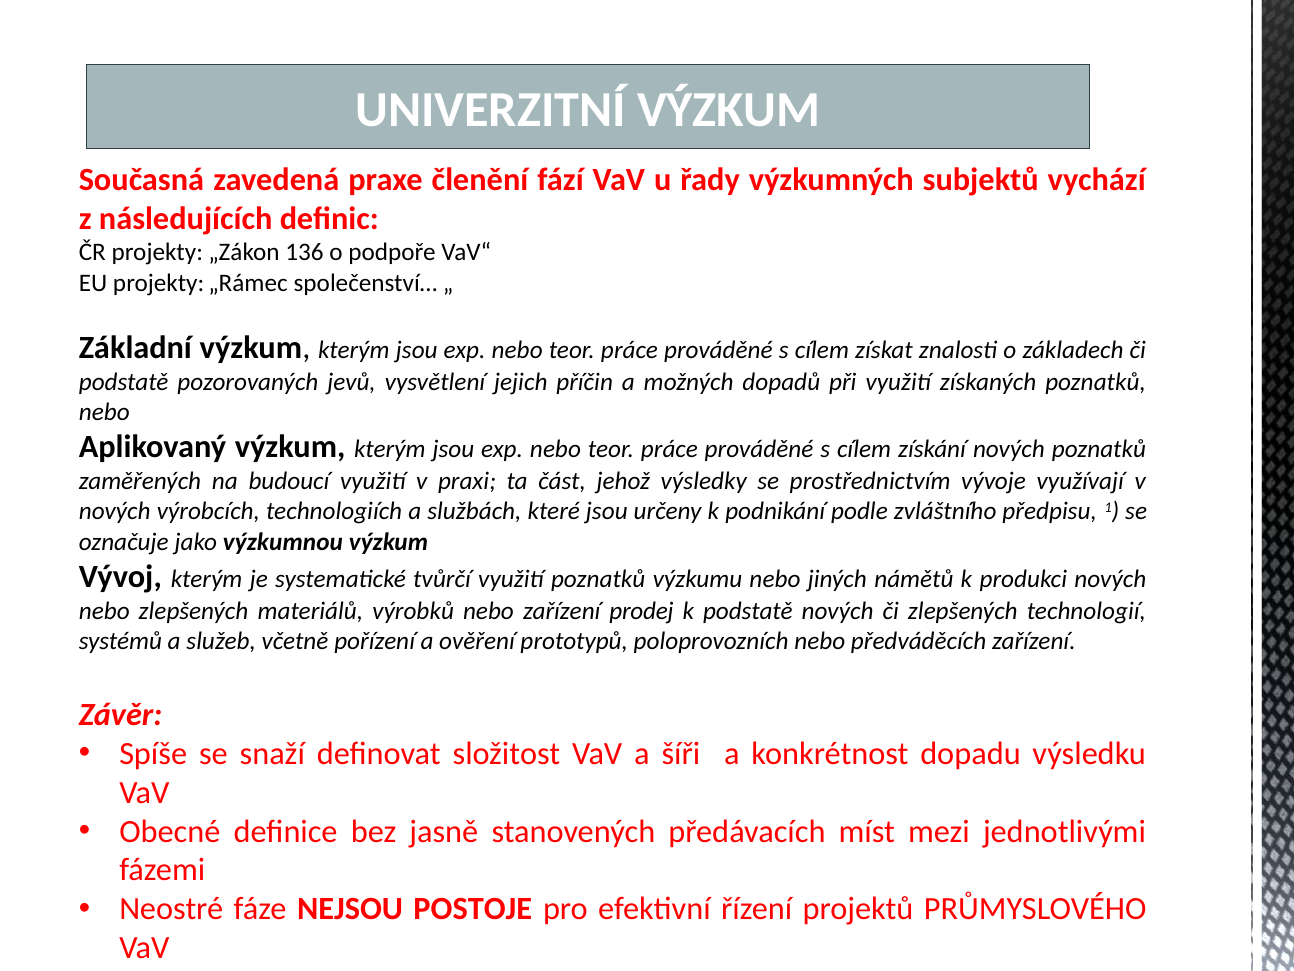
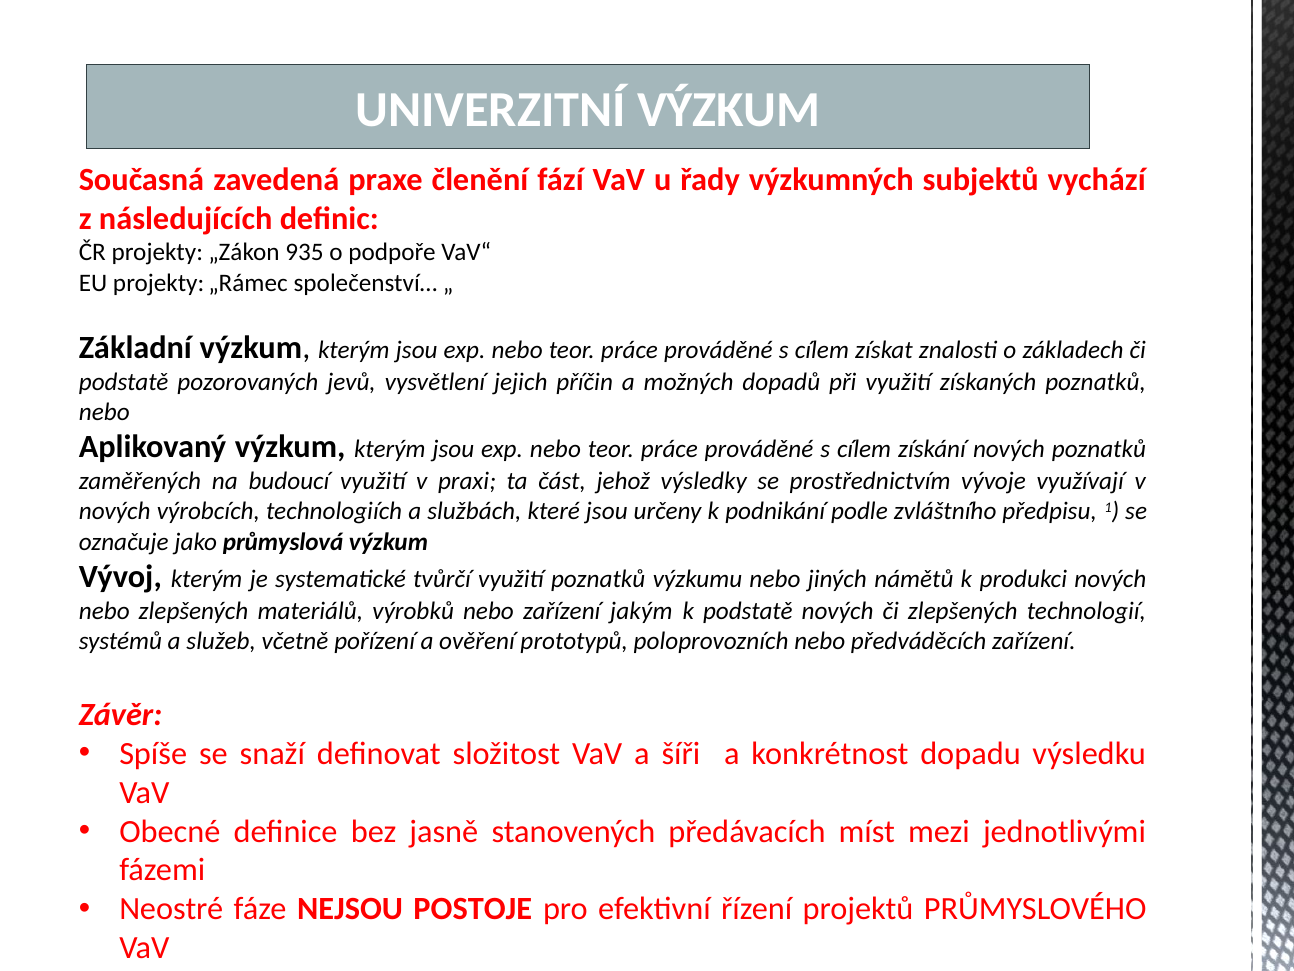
136: 136 -> 935 (304, 252)
výzkumnou: výzkumnou -> průmyslová (283, 541)
prodej: prodej -> jakým (641, 611)
